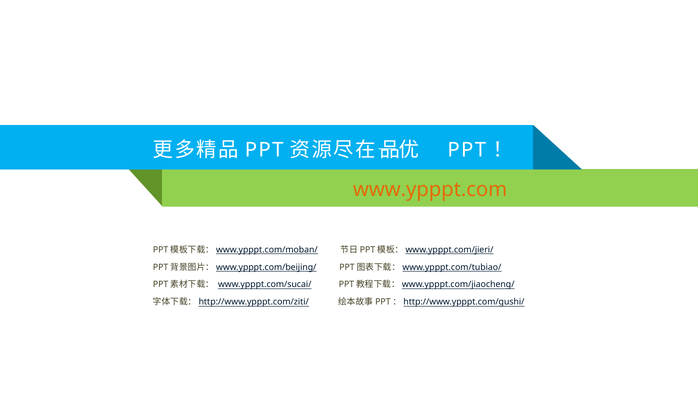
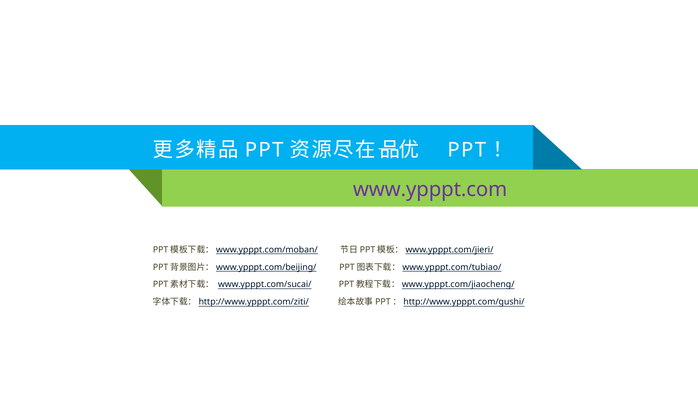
www.ypppt.com colour: orange -> purple (430, 189)
